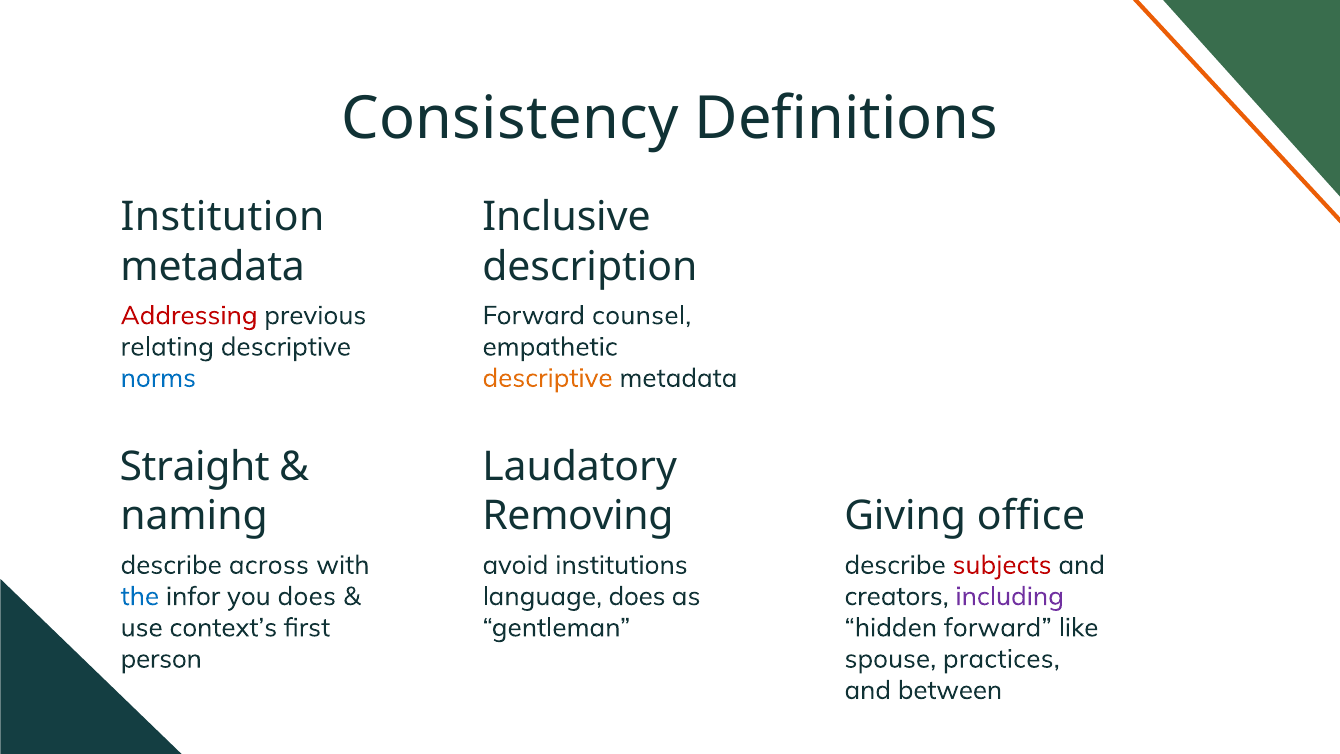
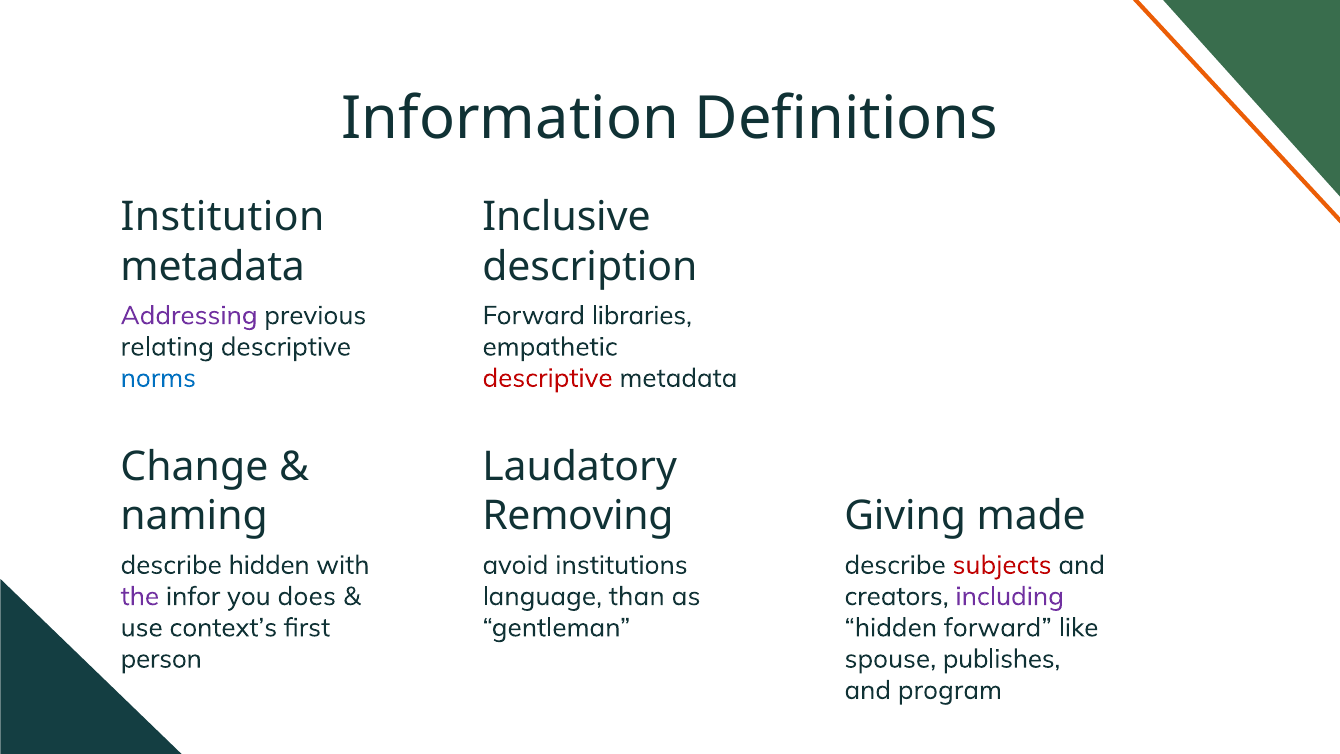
Consistency: Consistency -> Information (510, 119)
Addressing colour: red -> purple (189, 316)
counsel: counsel -> libraries (642, 316)
descriptive colour: orange -> red (548, 378)
Straight: Straight -> Change (194, 467)
office: office -> made (1031, 516)
describe across: across -> hidden (269, 565)
the colour: blue -> purple (140, 596)
language does: does -> than (637, 596)
practices: practices -> publishes (1002, 659)
between: between -> program (950, 690)
